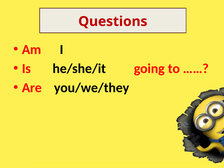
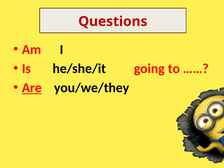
Are underline: none -> present (32, 88)
